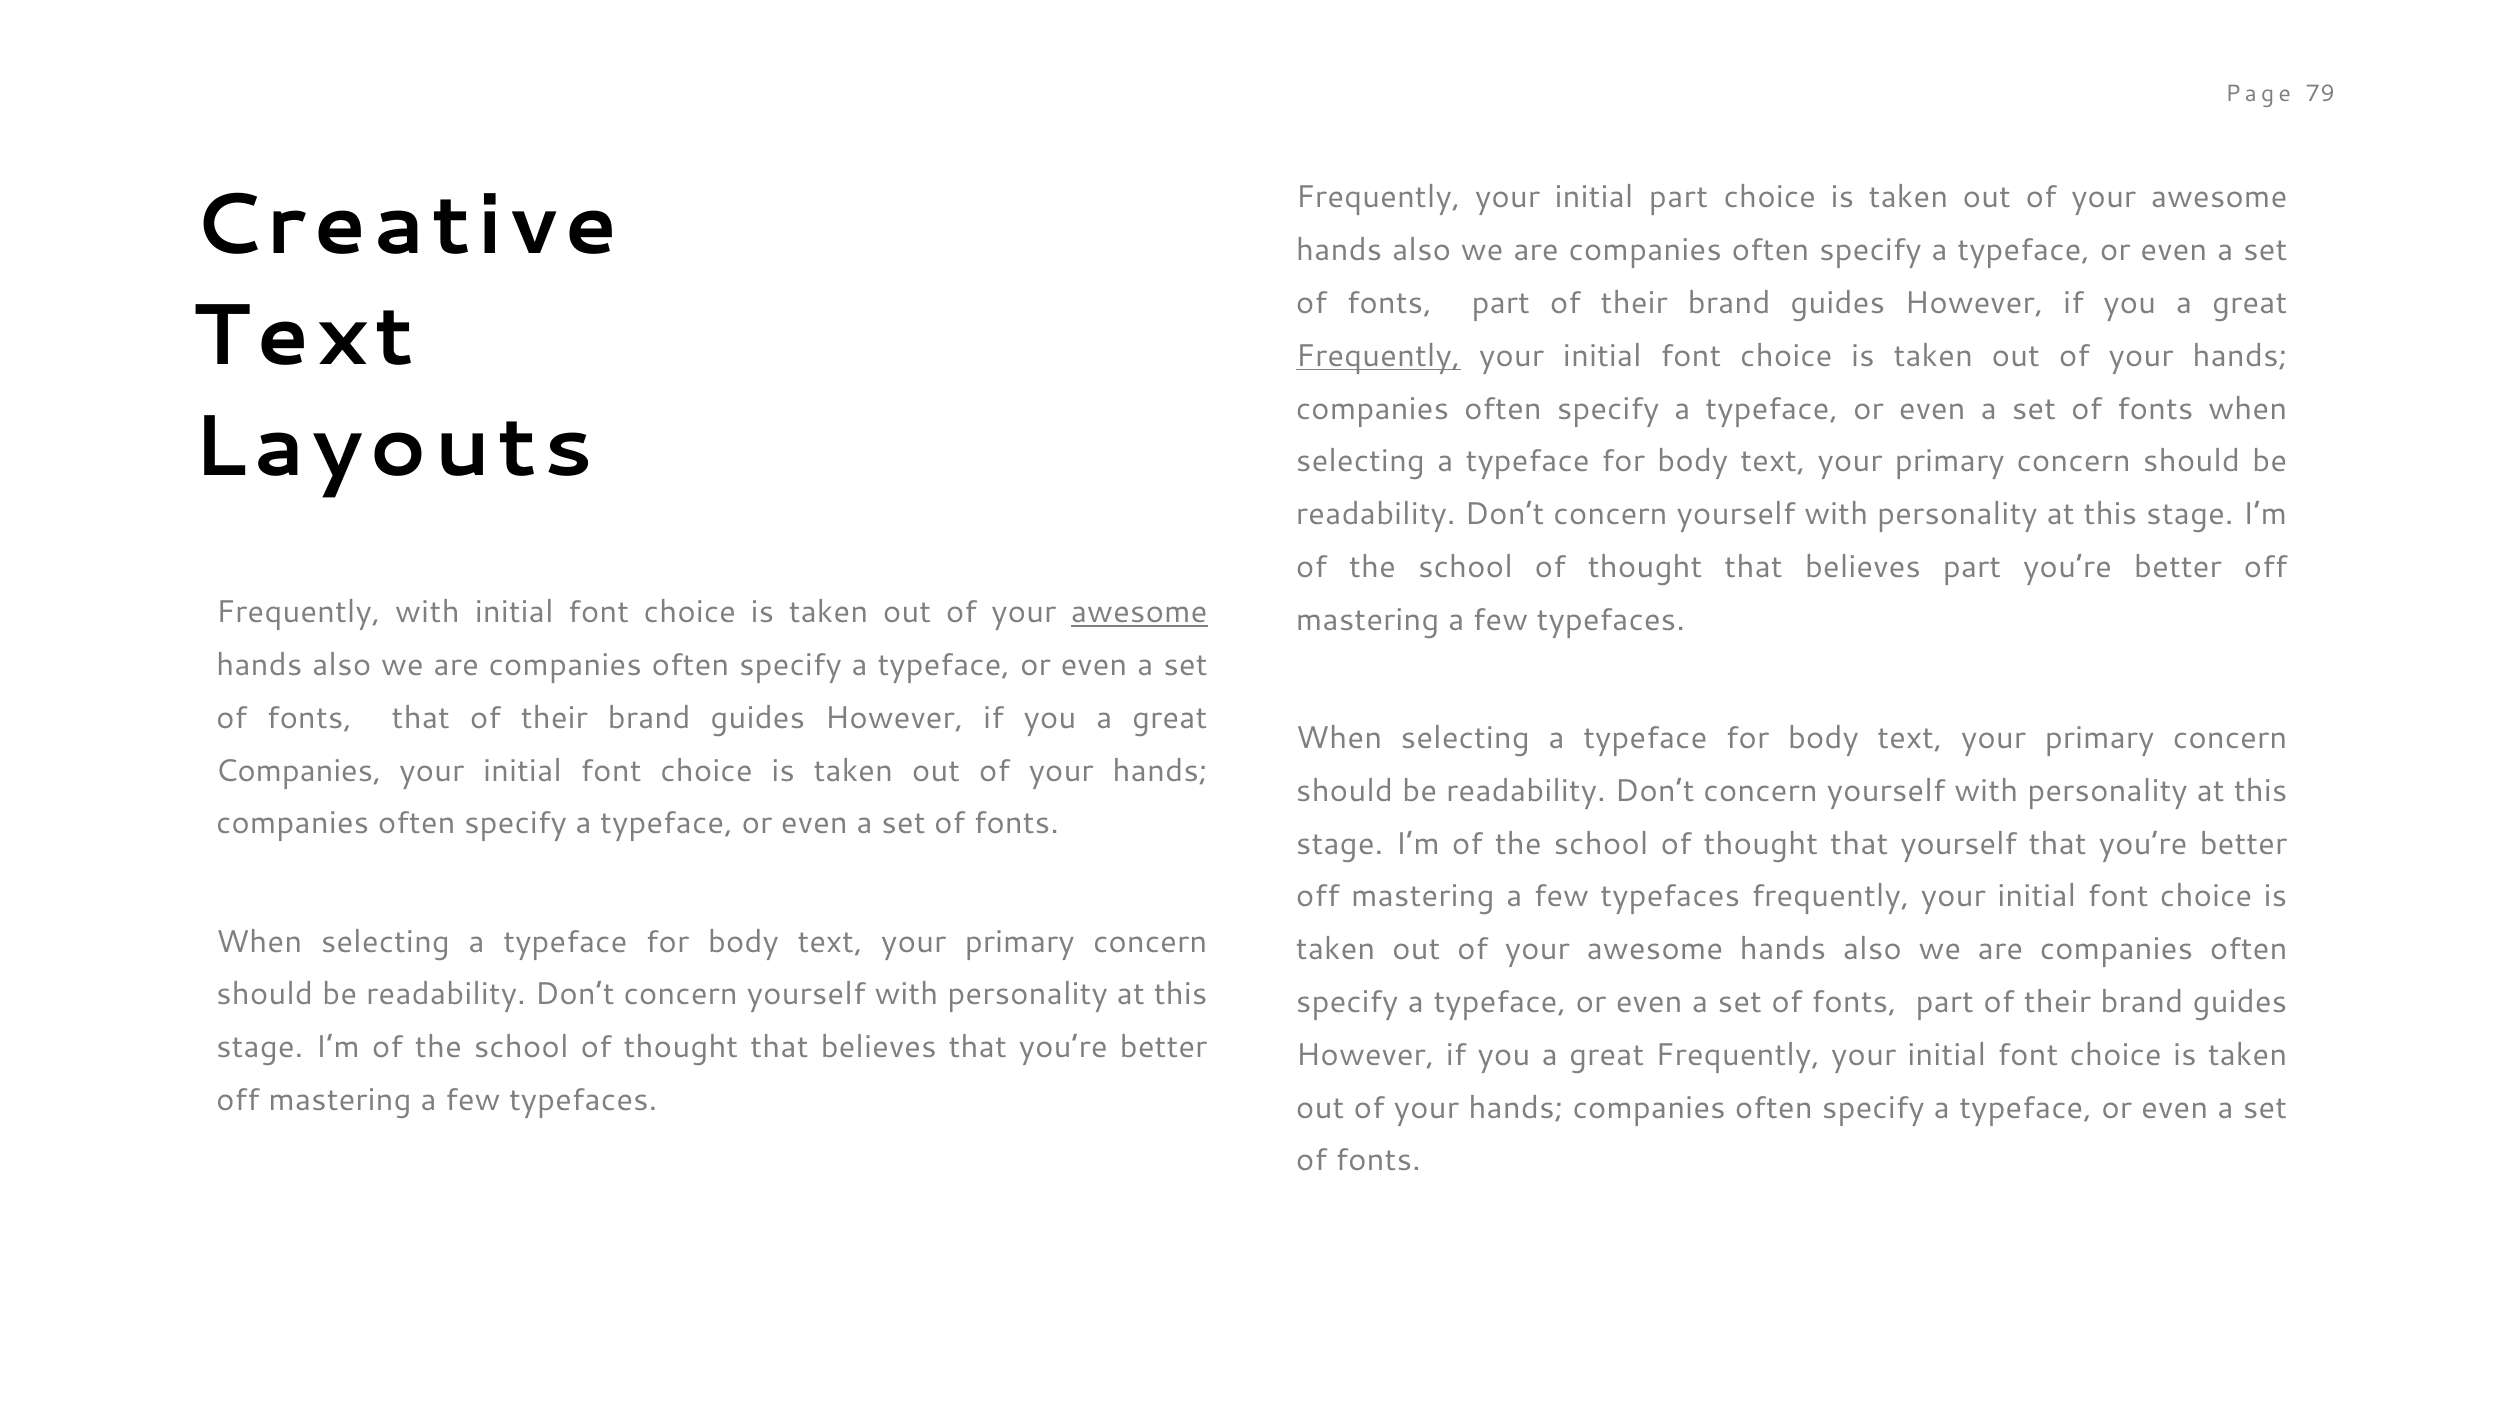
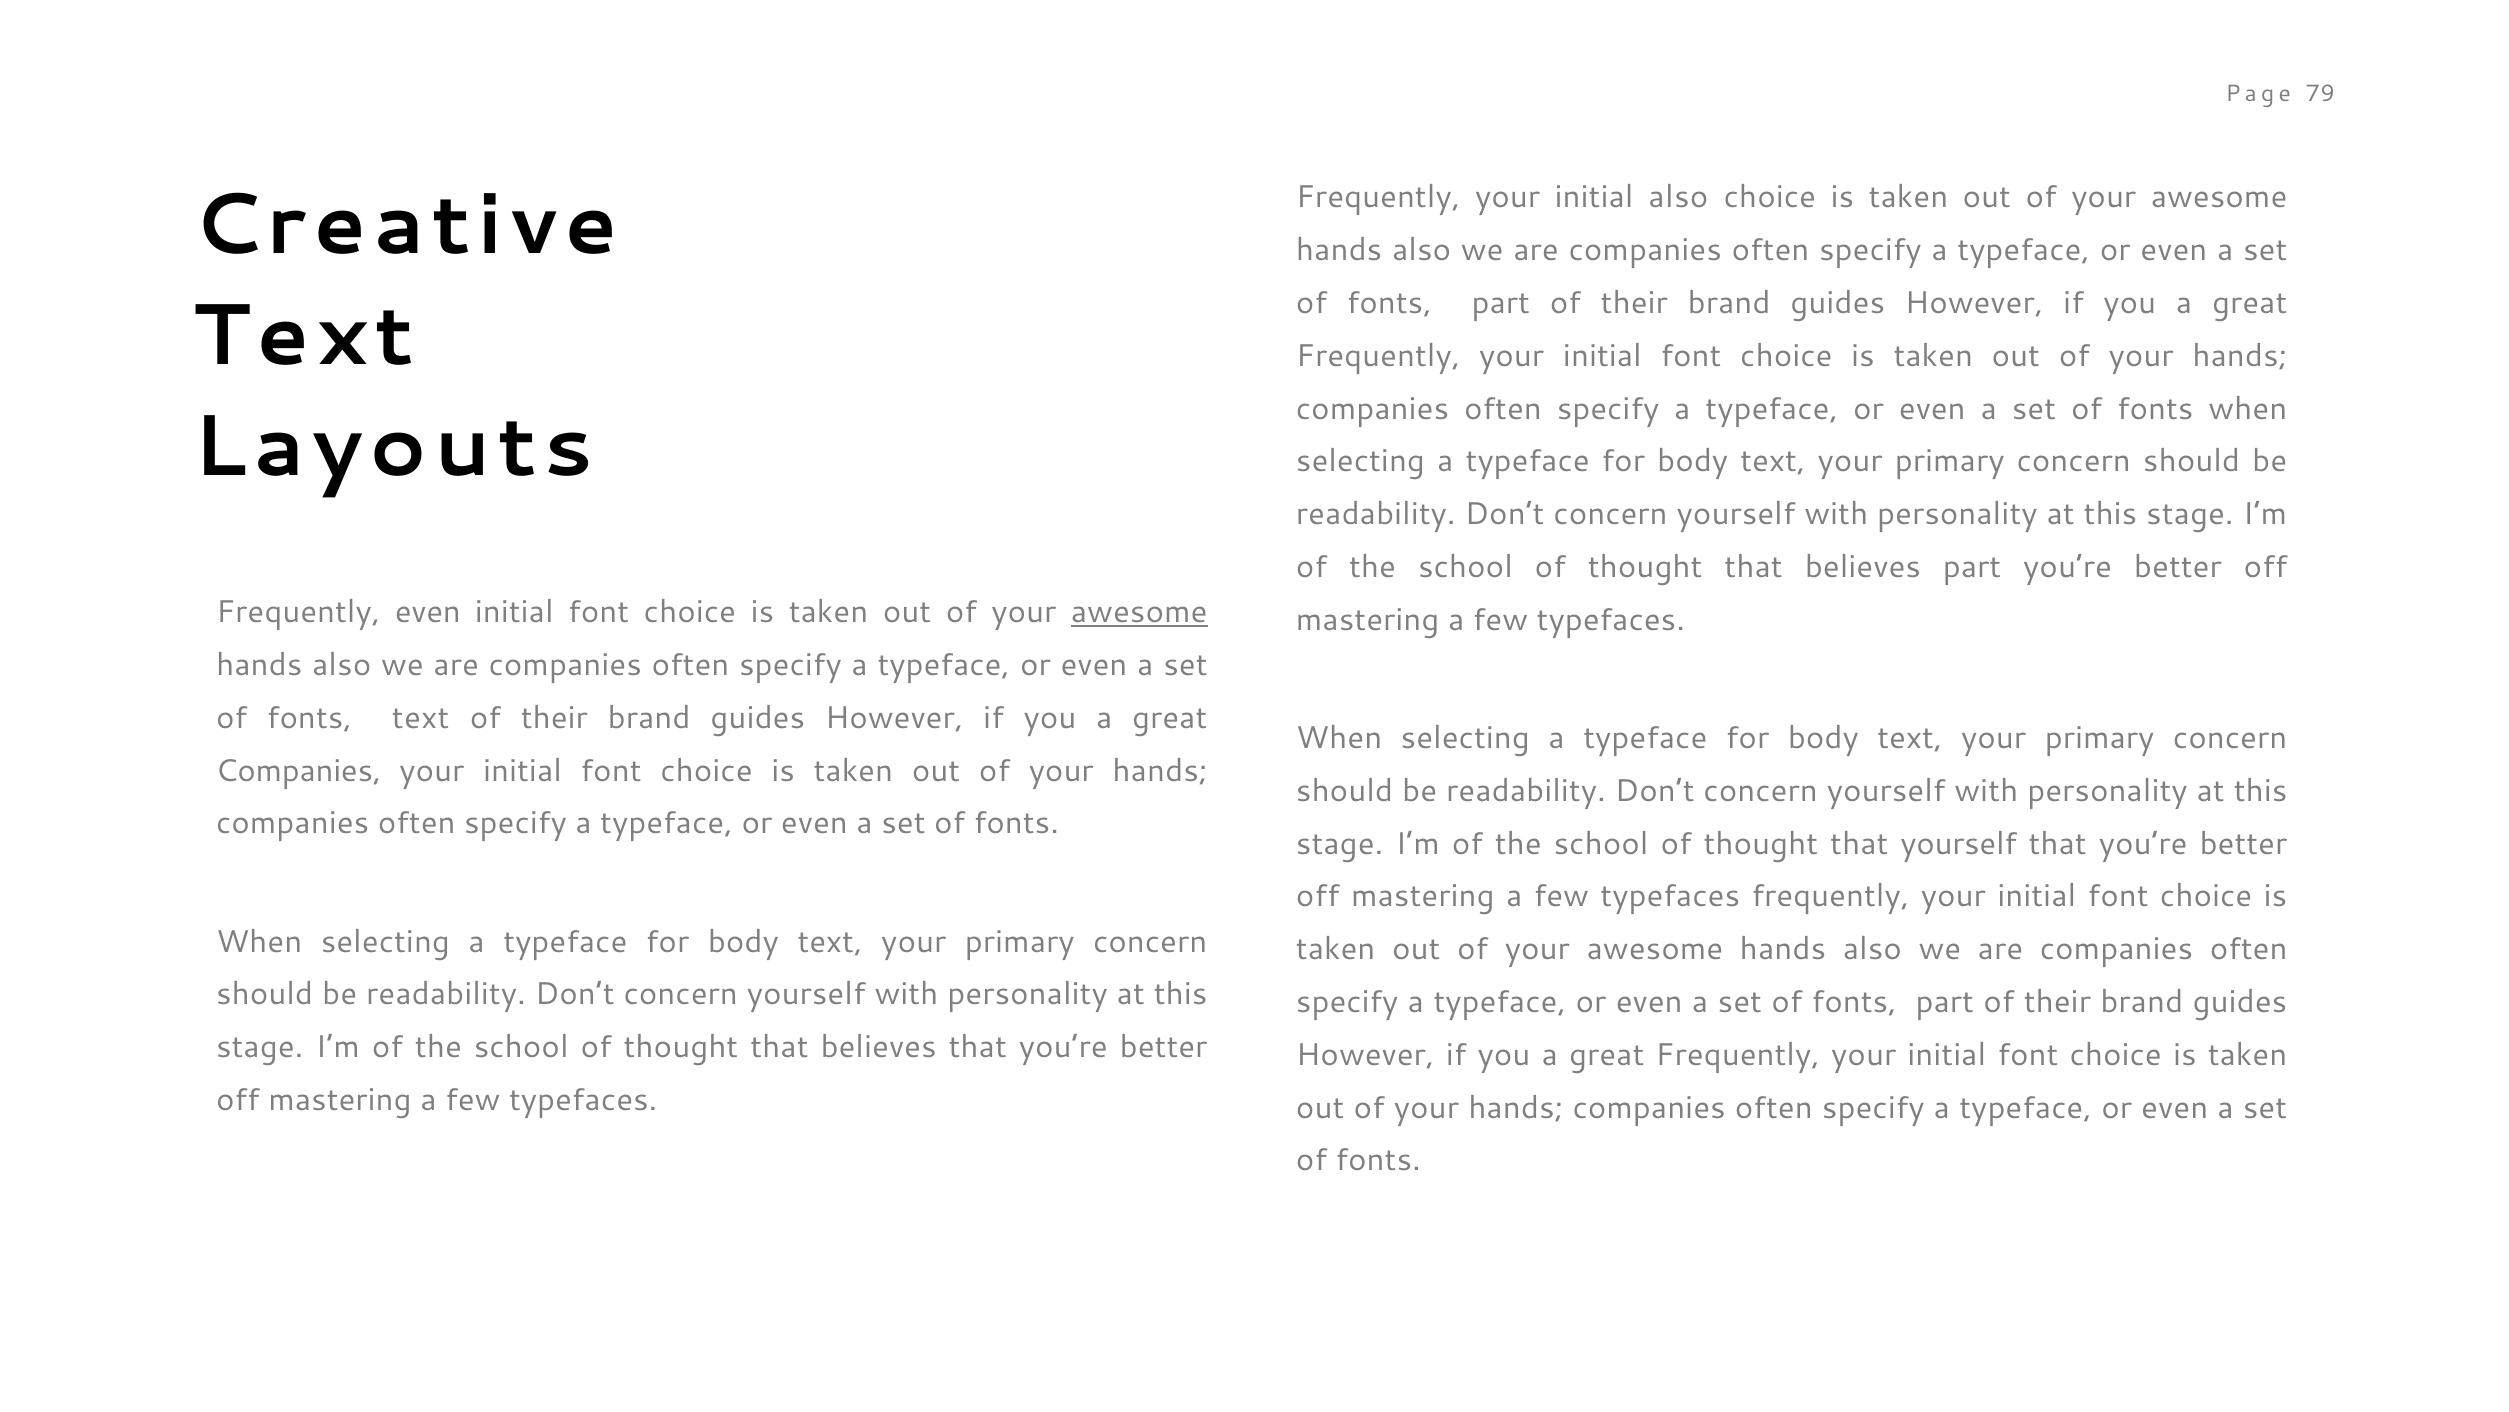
initial part: part -> also (1678, 197)
Frequently underline: present -> none (1378, 356)
Frequently with: with -> even (428, 612)
fonts that: that -> text (421, 718)
